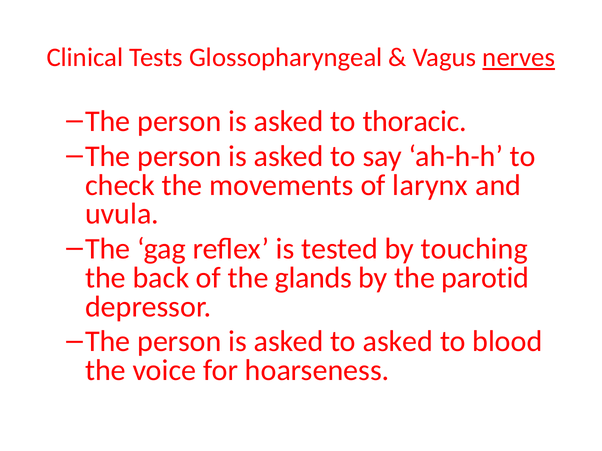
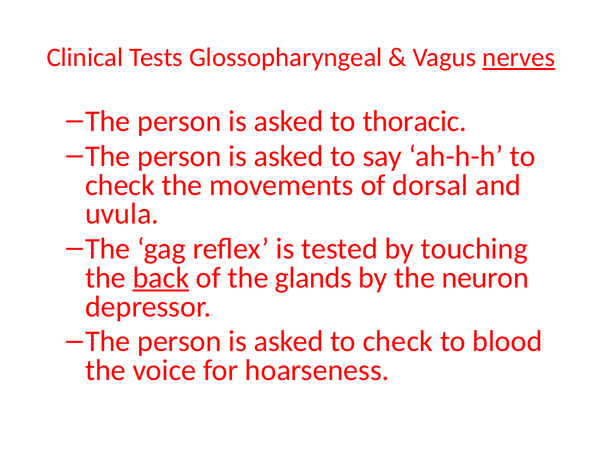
larynx: larynx -> dorsal (430, 185)
back underline: none -> present (161, 278)
parotid: parotid -> neuron (485, 278)
asked to asked: asked -> check (398, 342)
